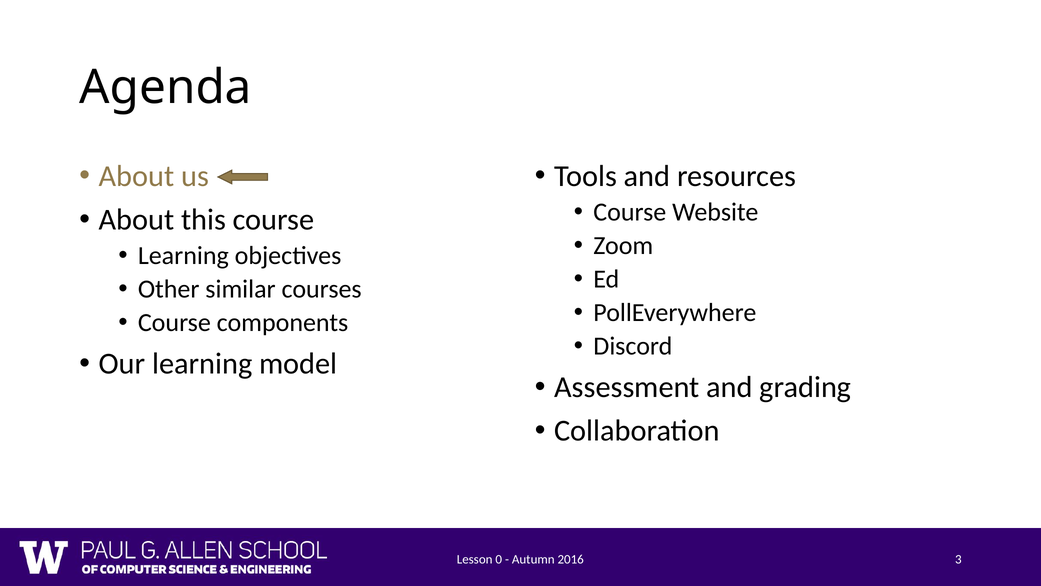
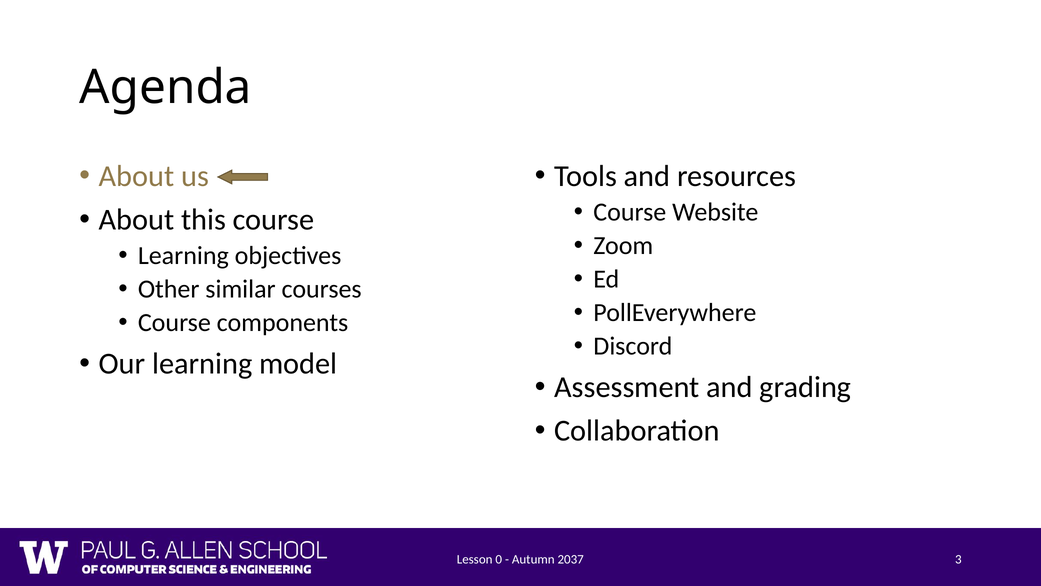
2016: 2016 -> 2037 (571, 559)
